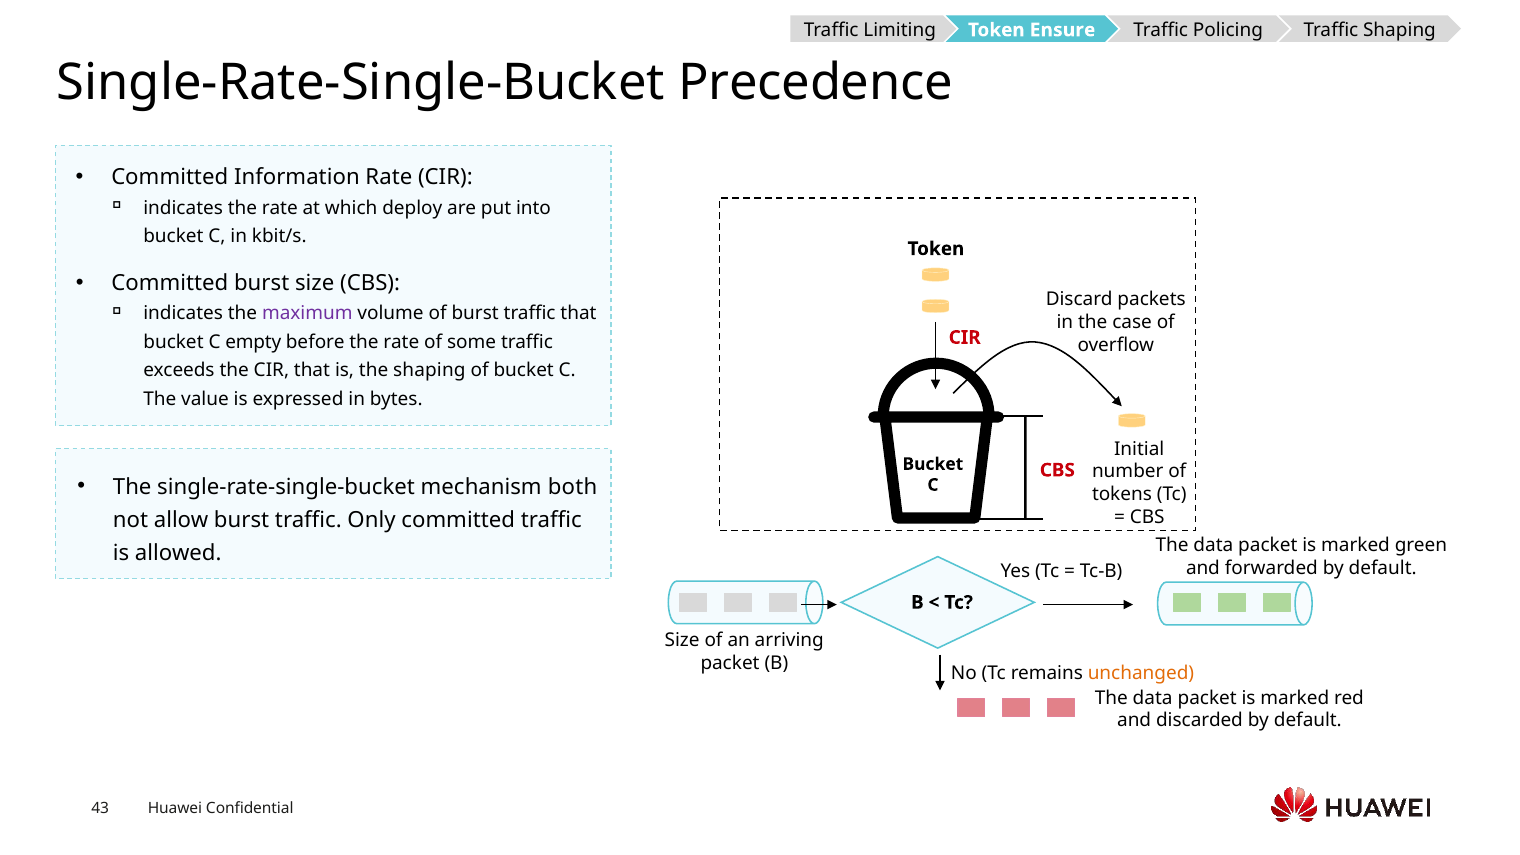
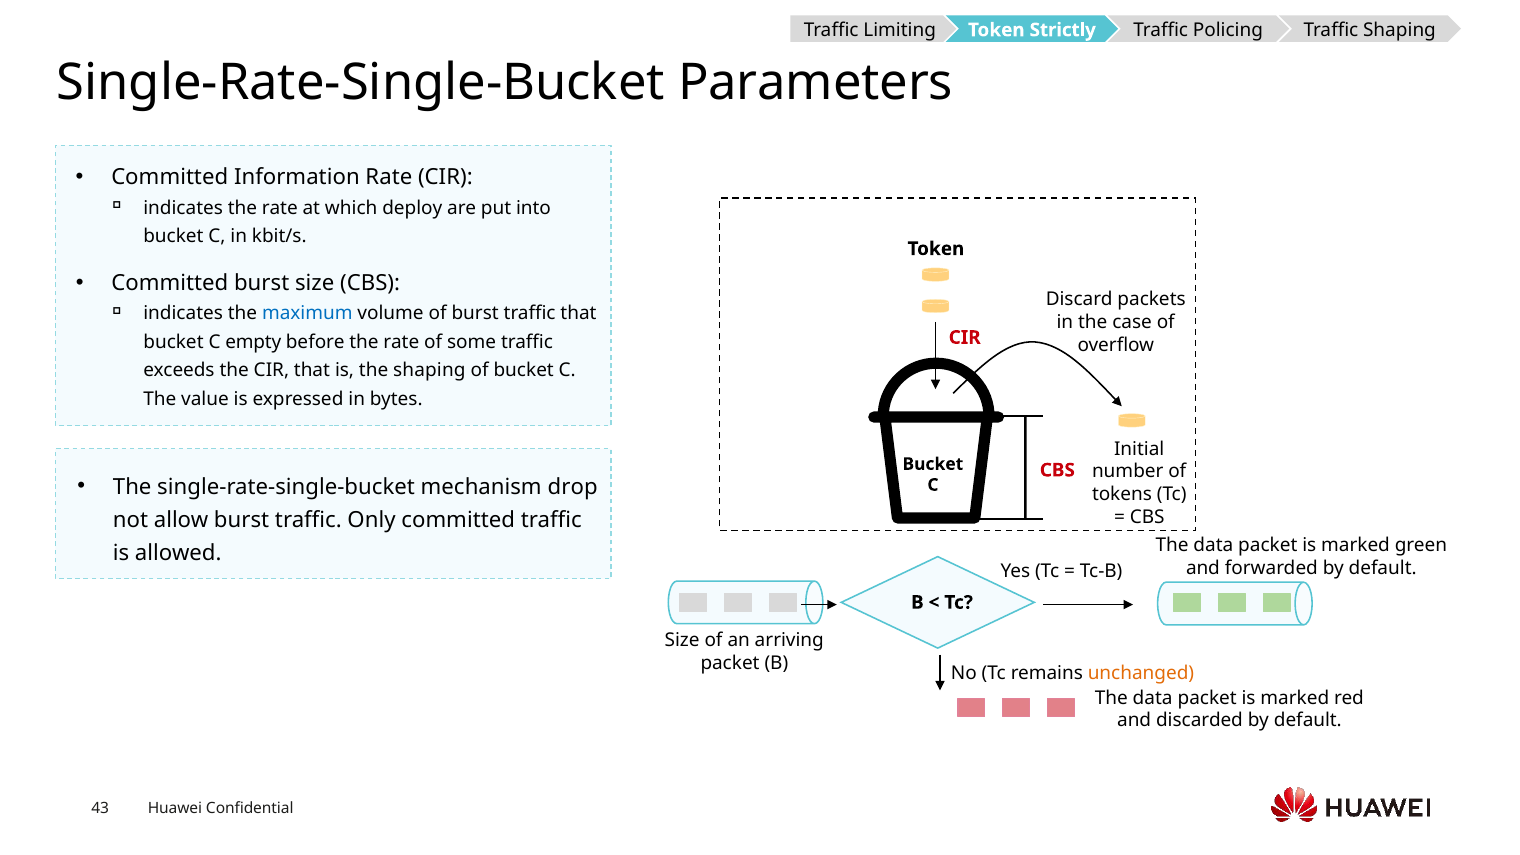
Ensure: Ensure -> Strictly (1063, 30)
Precedence: Precedence -> Parameters (816, 83)
maximum colour: purple -> blue (307, 313)
both: both -> drop (573, 487)
